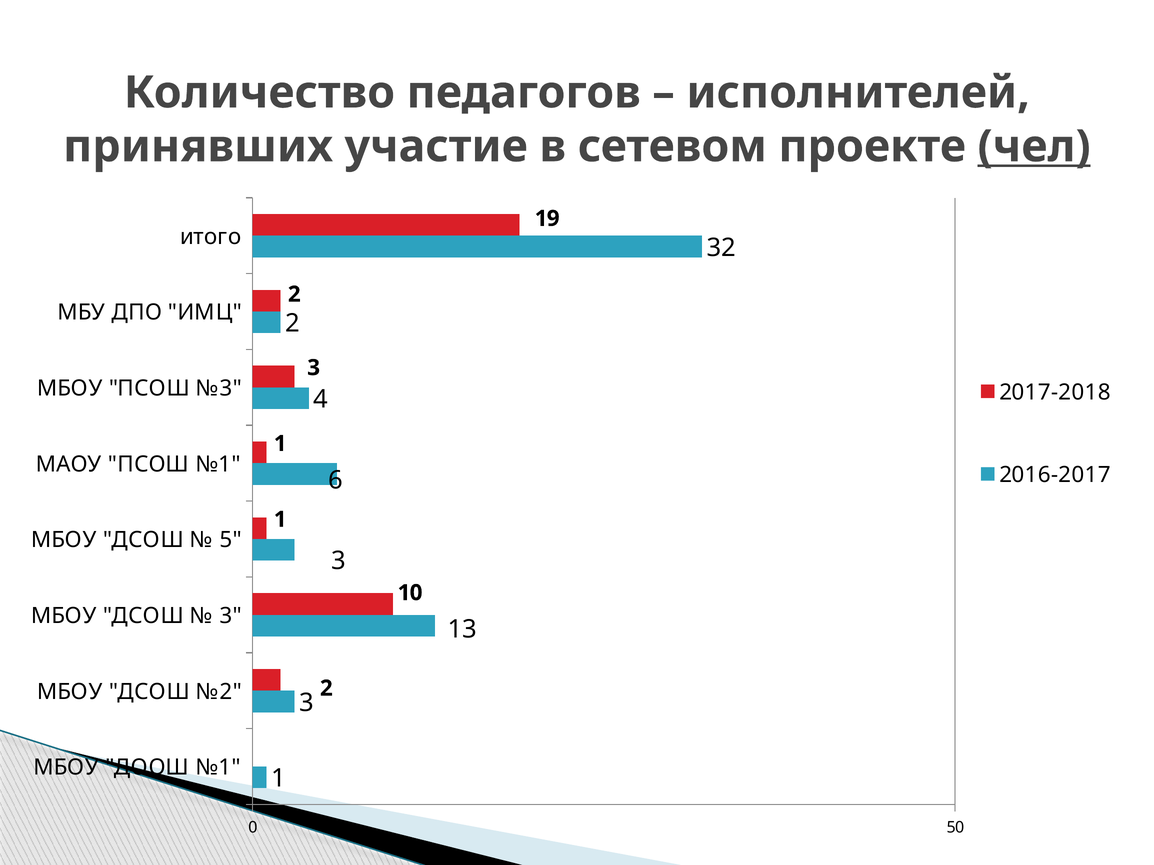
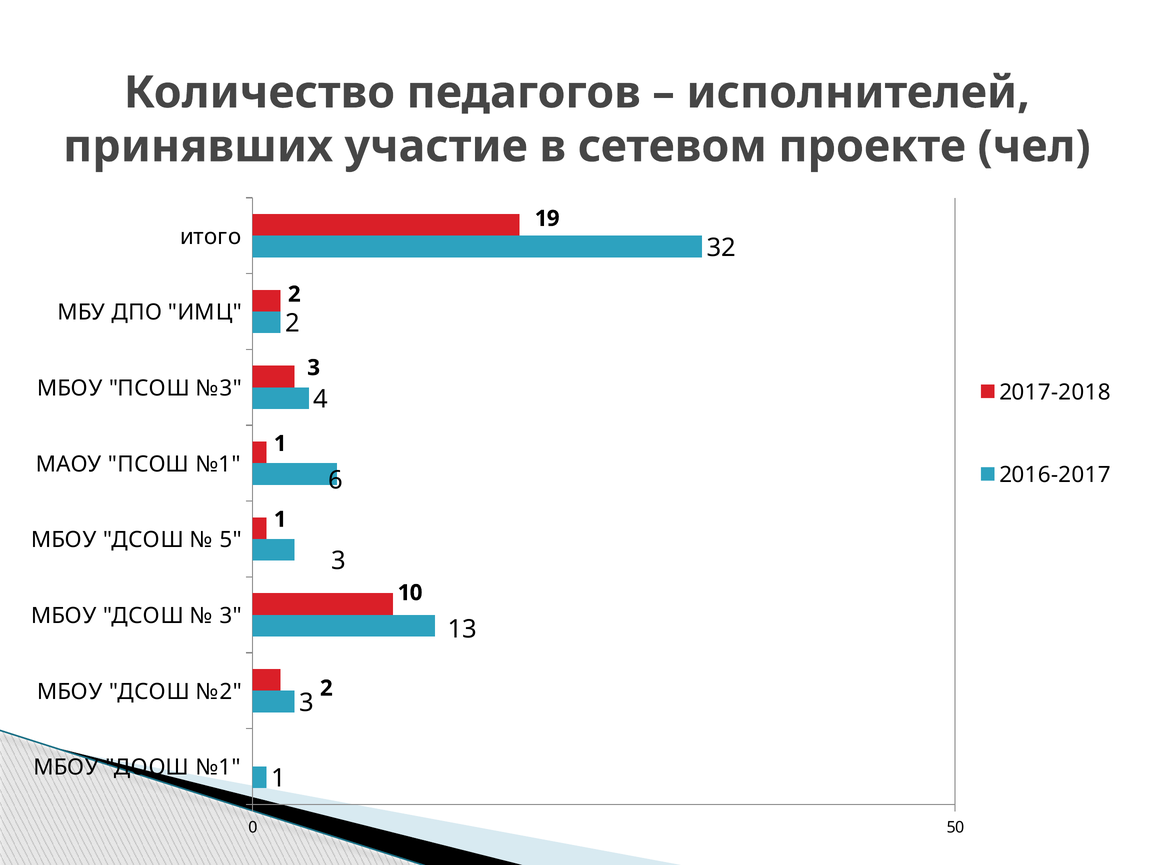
чел underline: present -> none (1034, 147)
